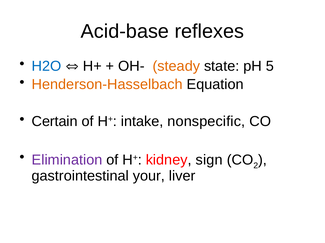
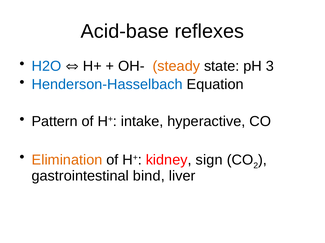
5: 5 -> 3 (270, 66)
Henderson-Hasselbach colour: orange -> blue (107, 85)
Certain: Certain -> Pattern (55, 122)
nonspecific: nonspecific -> hyperactive (206, 122)
Elimination colour: purple -> orange (67, 160)
your: your -> bind (149, 176)
